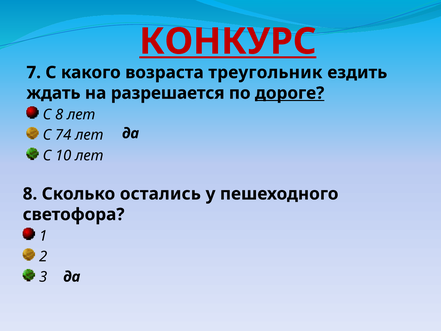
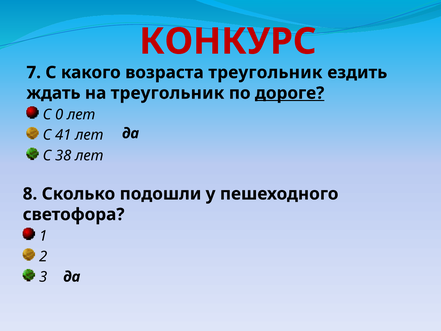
КОНКУРС underline: present -> none (228, 41)
на разрешается: разрешается -> треугольник (168, 93)
С 8: 8 -> 0 (59, 114)
74: 74 -> 41 (63, 135)
10: 10 -> 38 (63, 156)
остались: остались -> подошли (160, 194)
